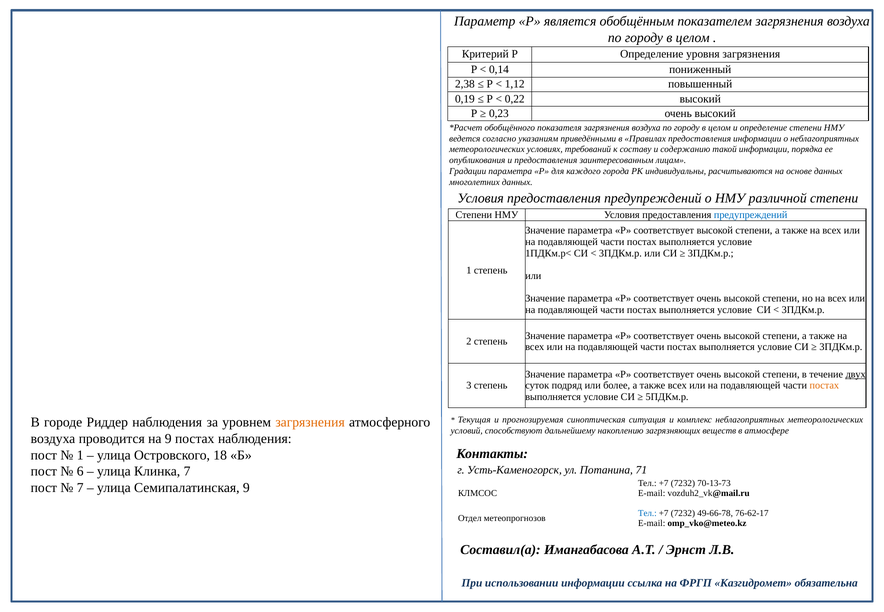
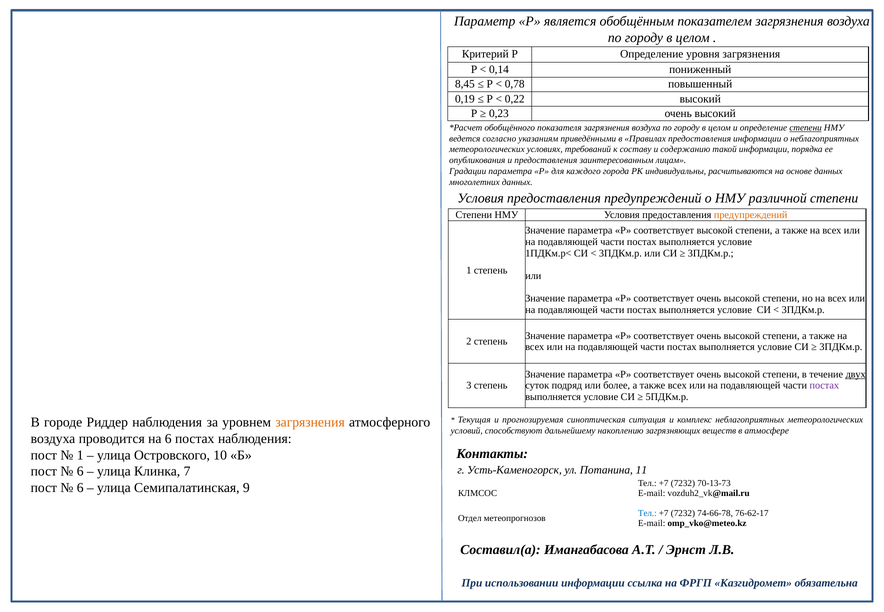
2,38: 2,38 -> 8,45 (465, 84)
1,12: 1,12 -> 0,78 (515, 84)
степени underline: none -> present (806, 128)
предупреждений colour: blue -> orange (751, 215)
постах colour: orange -> purple (824, 386)
на 9: 9 -> 6 (168, 439)
18: 18 -> 10 (220, 455)
71: 71 -> 11 (641, 470)
7: 7 -> 6 (80, 488)
49-66-78: 49-66-78 -> 74-66-78 (715, 513)
